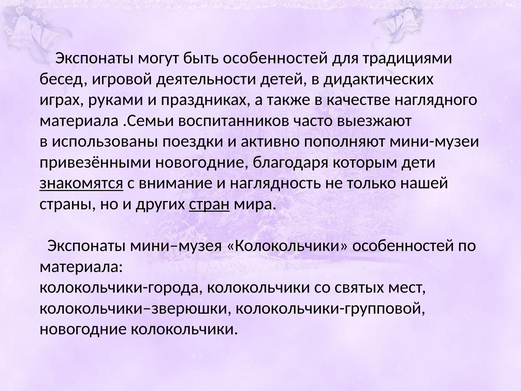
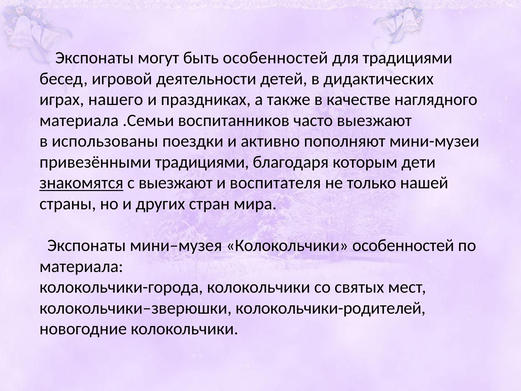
руками: руками -> нашего (116, 99)
привезёнными новогодние: новогодние -> традициями (202, 162)
с внимание: внимание -> выезжают (176, 183)
наглядность: наглядность -> воспитателя (275, 183)
стран underline: present -> none (209, 204)
колокольчики-групповой: колокольчики-групповой -> колокольчики-родителей (331, 308)
